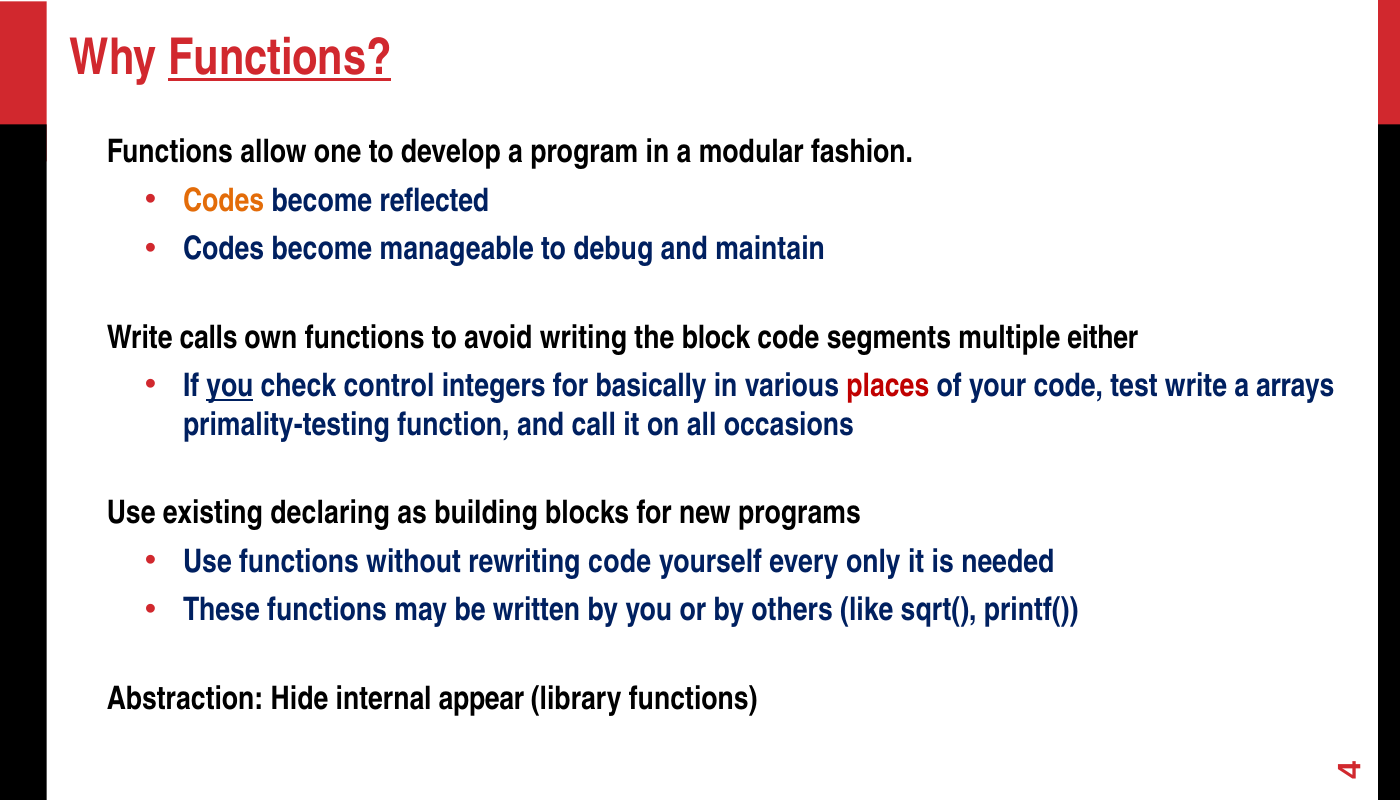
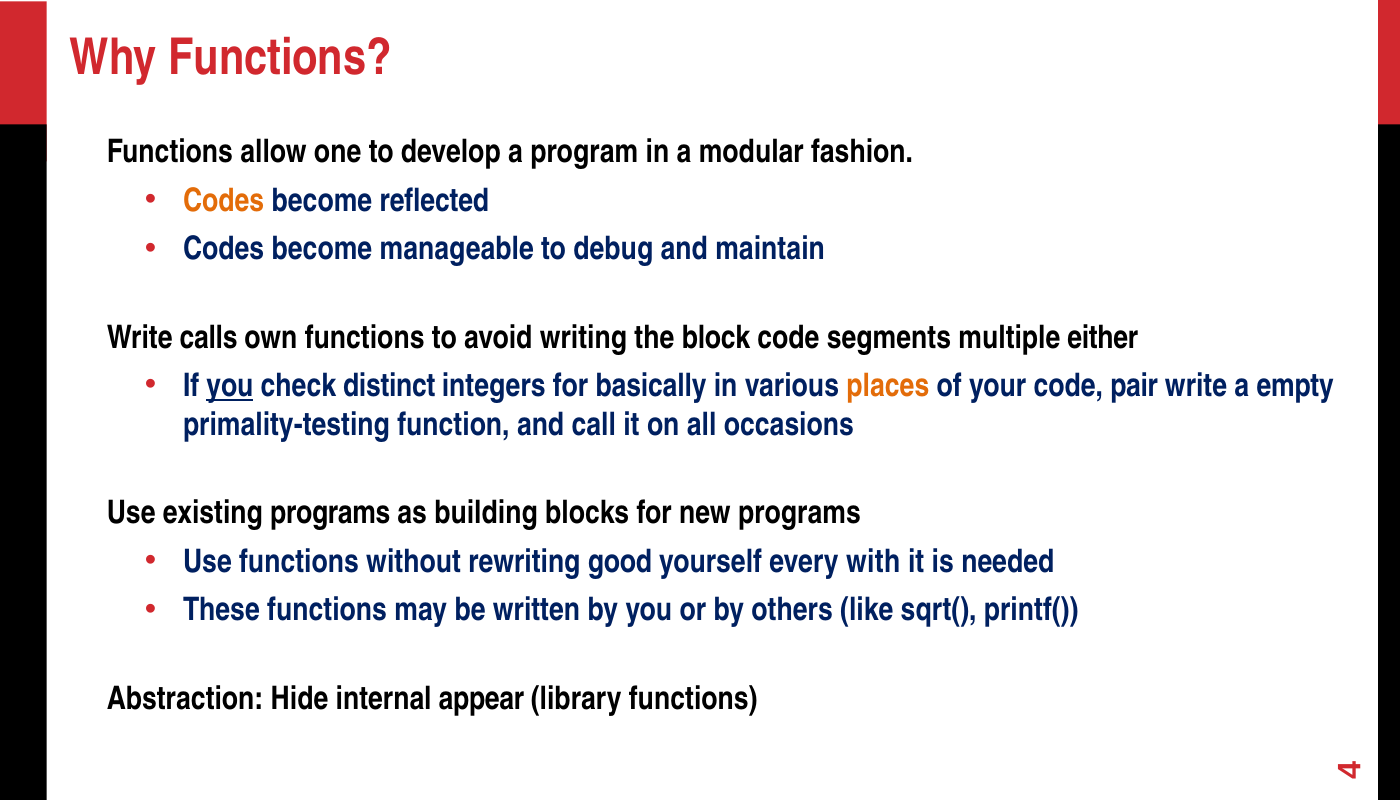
Functions underline: present -> none (280, 58)
control: control -> distinct (389, 386)
places colour: red -> orange (888, 386)
test: test -> pair (1134, 386)
arrays: arrays -> empty (1295, 386)
existing declaring: declaring -> programs (330, 513)
rewriting code: code -> good (620, 562)
only: only -> with (873, 562)
